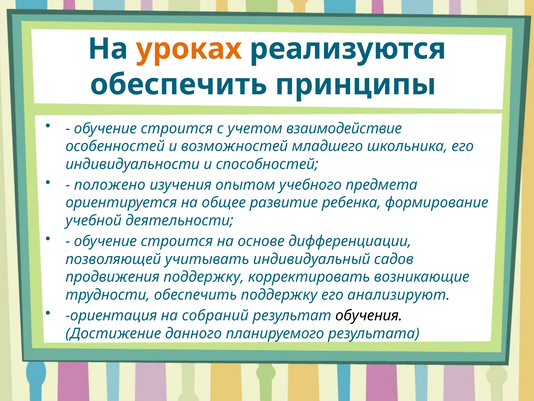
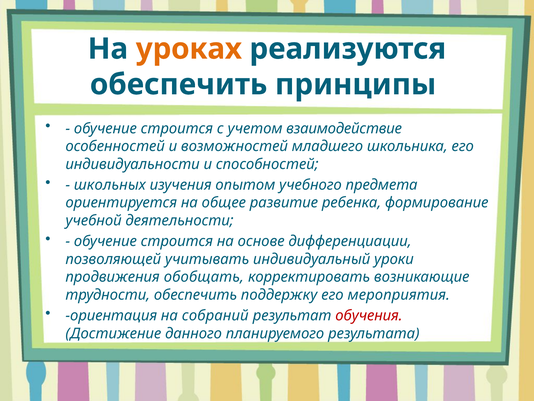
положено: положено -> школьных (110, 185)
садов: садов -> уроки (394, 259)
продвижения поддержку: поддержку -> обобщать (204, 277)
анализируют: анализируют -> мероприятия (399, 294)
обучения colour: black -> red (369, 315)
